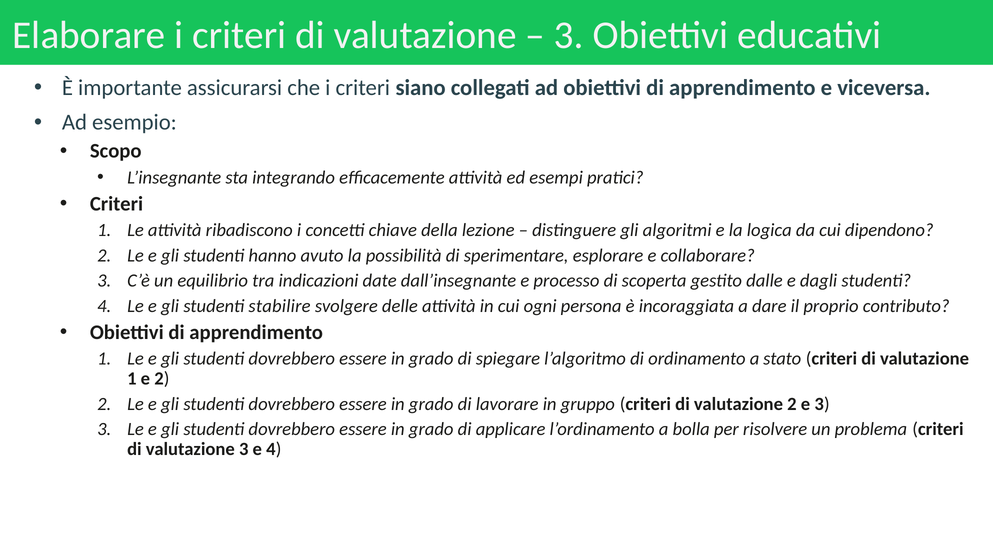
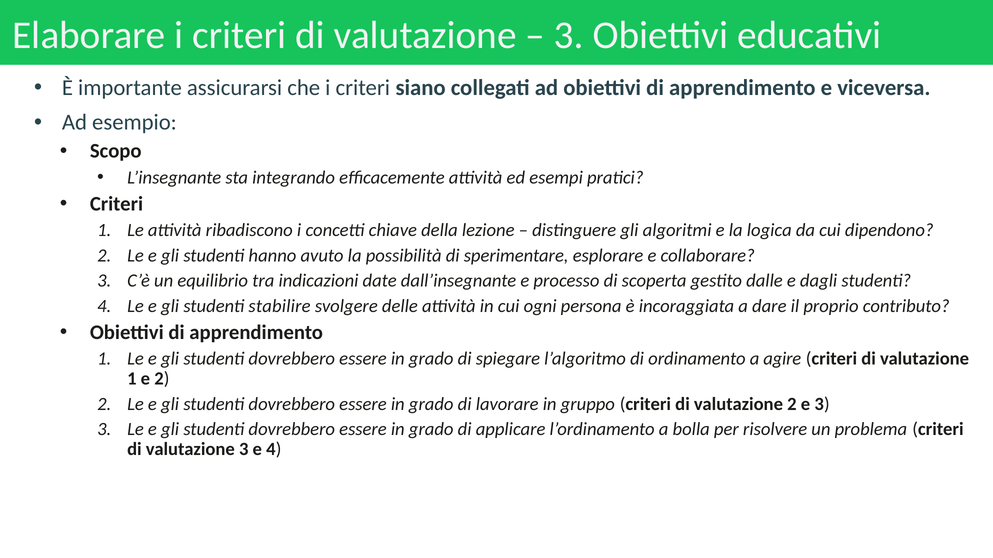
stato: stato -> agire (782, 359)
